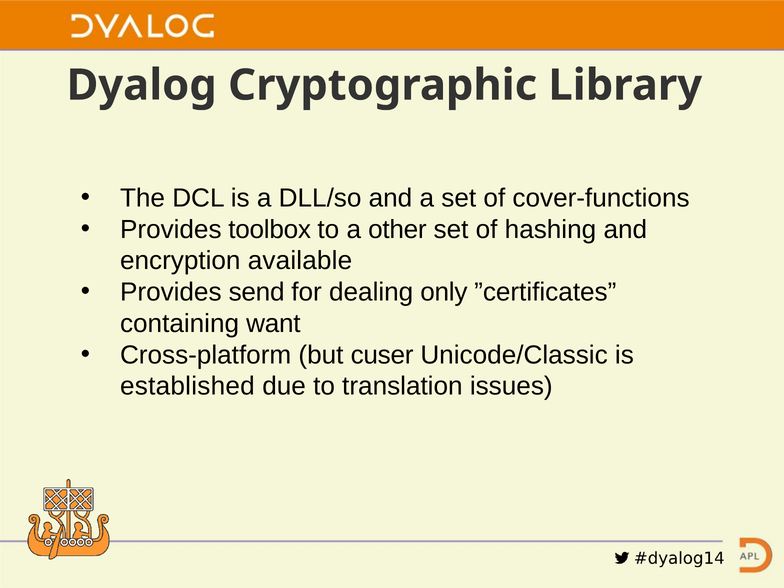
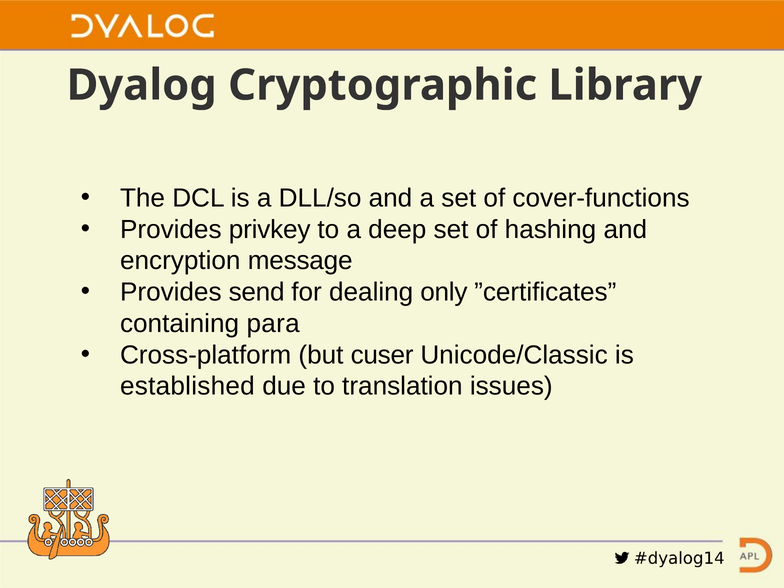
toolbox: toolbox -> privkey (270, 229)
other: other -> deep (397, 229)
available: available -> message (300, 261)
want: want -> para (273, 324)
